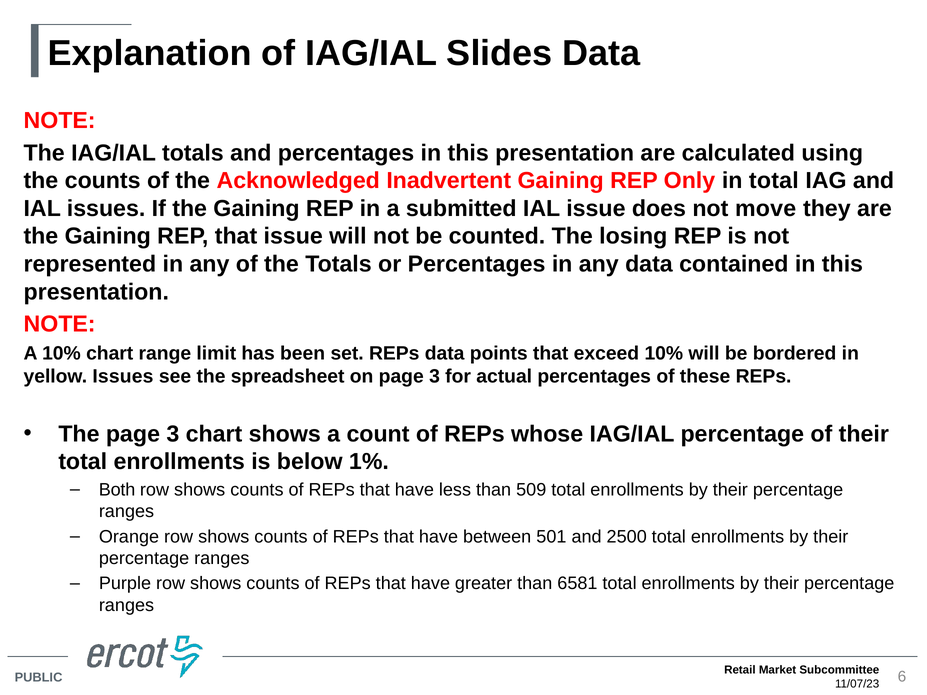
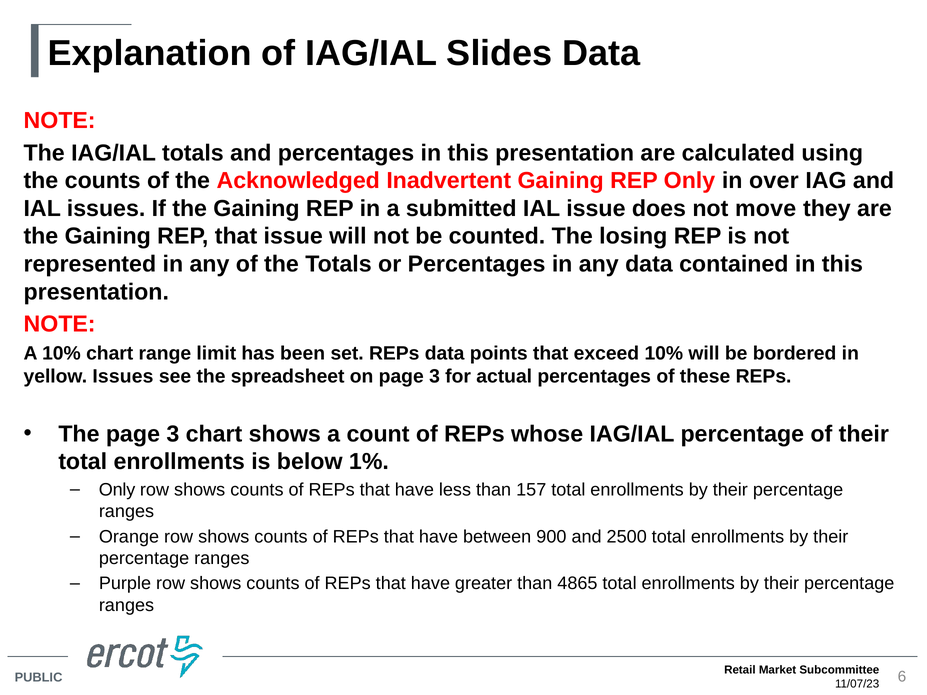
in total: total -> over (774, 181)
Both: Both -> Only (117, 490)
509: 509 -> 157 (531, 490)
501: 501 -> 900 (551, 537)
6581: 6581 -> 4865 (577, 584)
